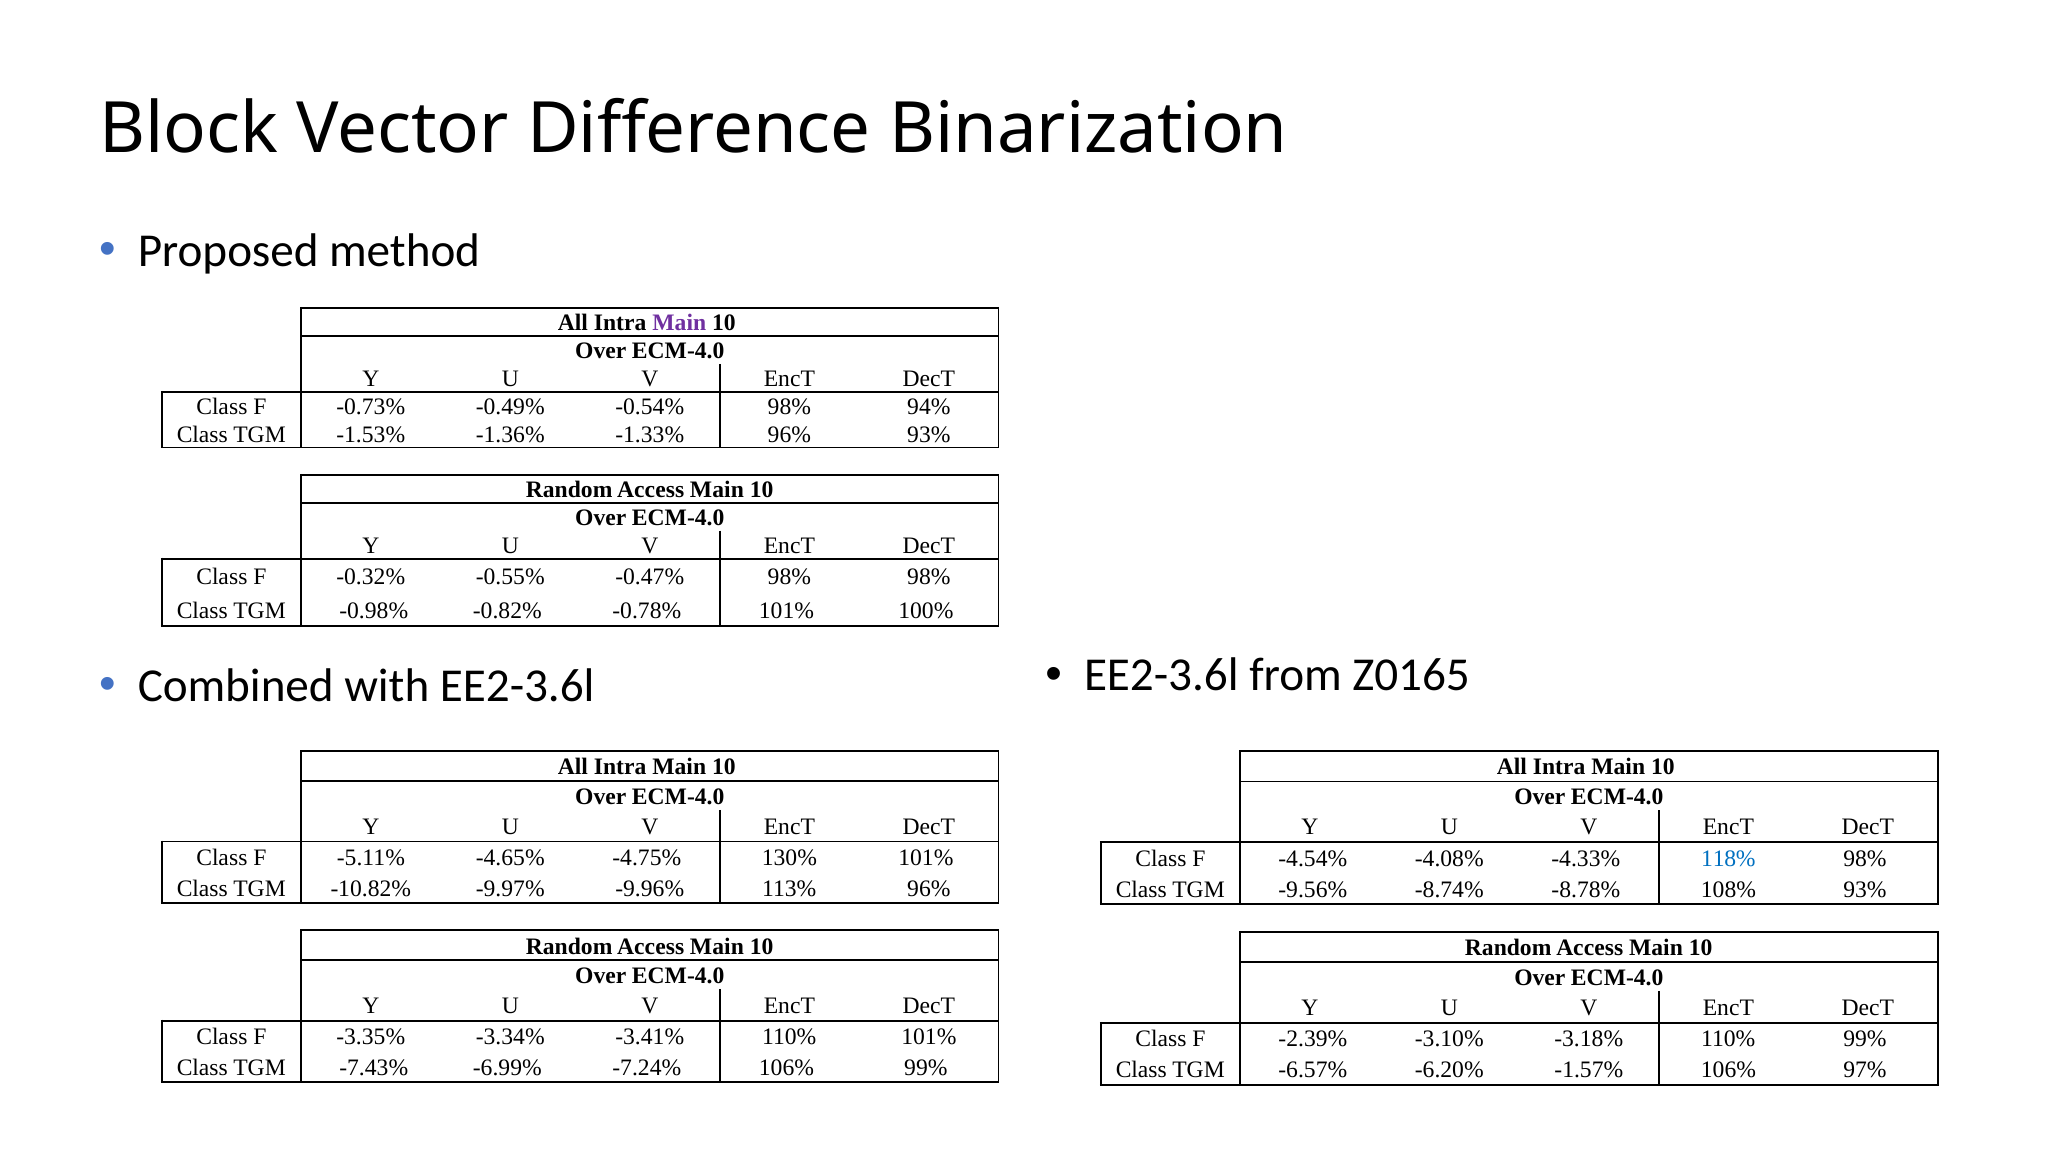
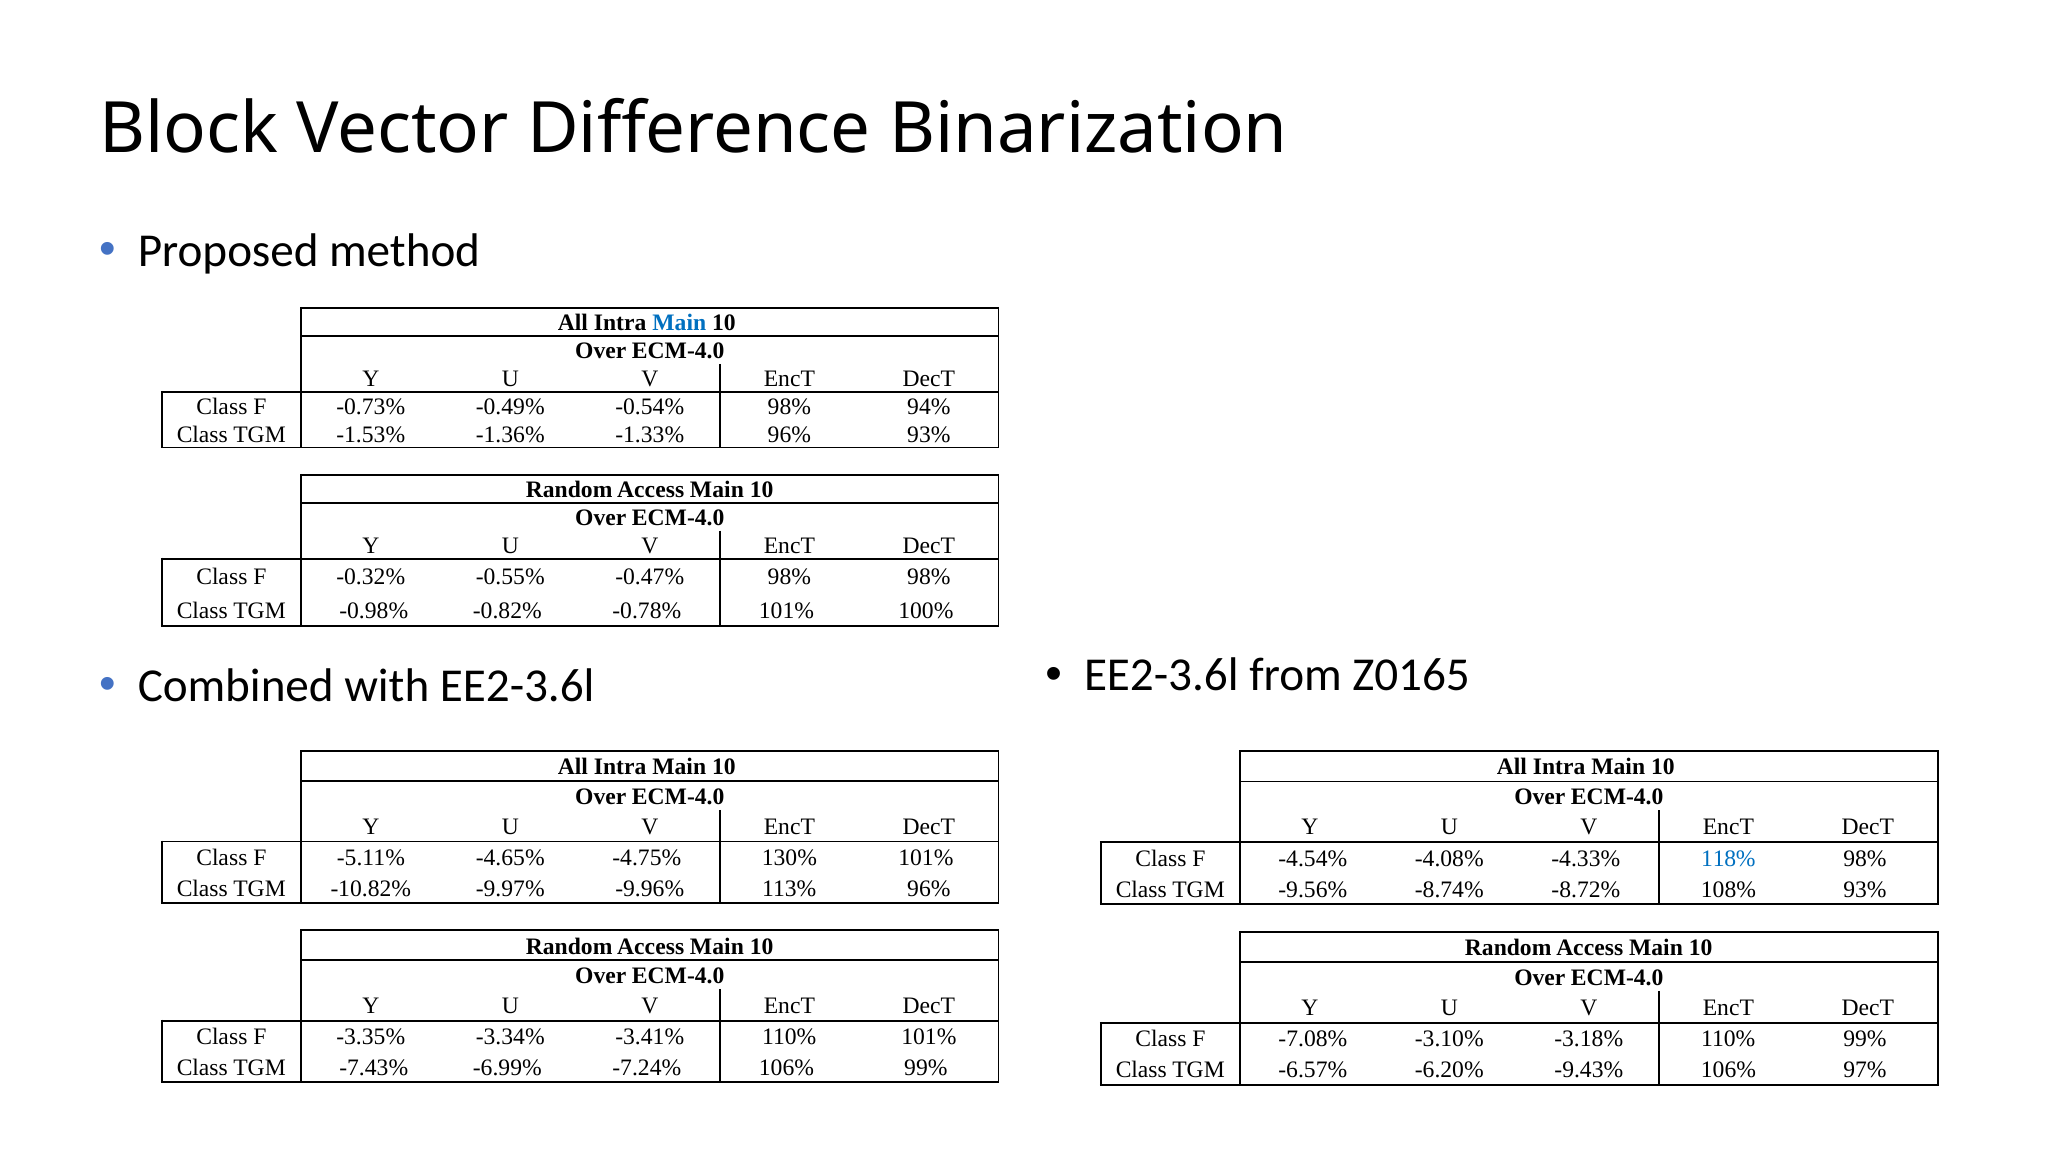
Main colour: purple -> blue (679, 323)
-8.78%: -8.78% -> -8.72% (1586, 889)
-2.39%: -2.39% -> -7.08% (1313, 1039)
-1.57%: -1.57% -> -9.43% (1589, 1070)
